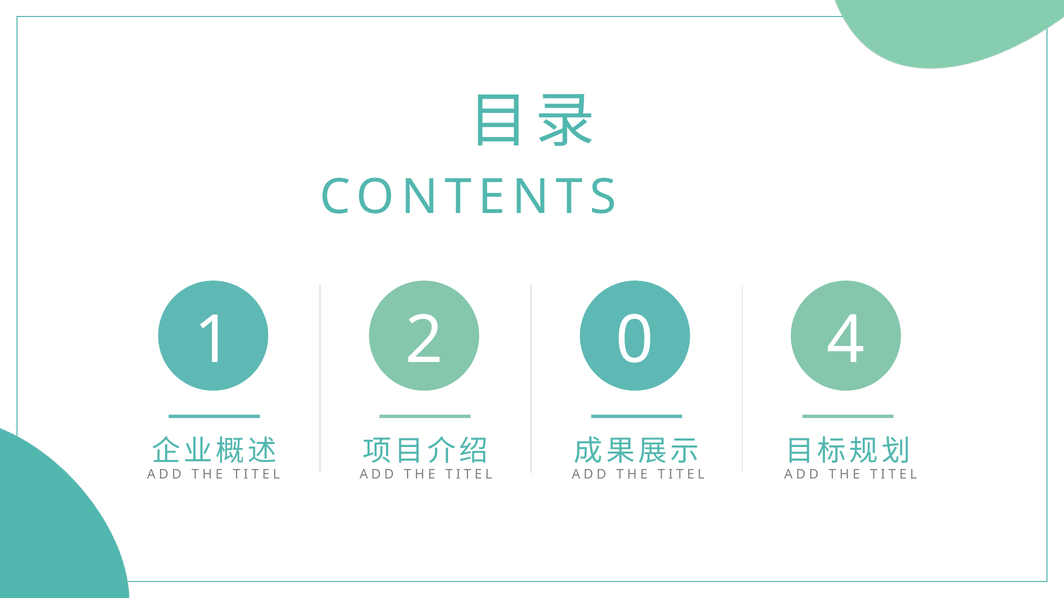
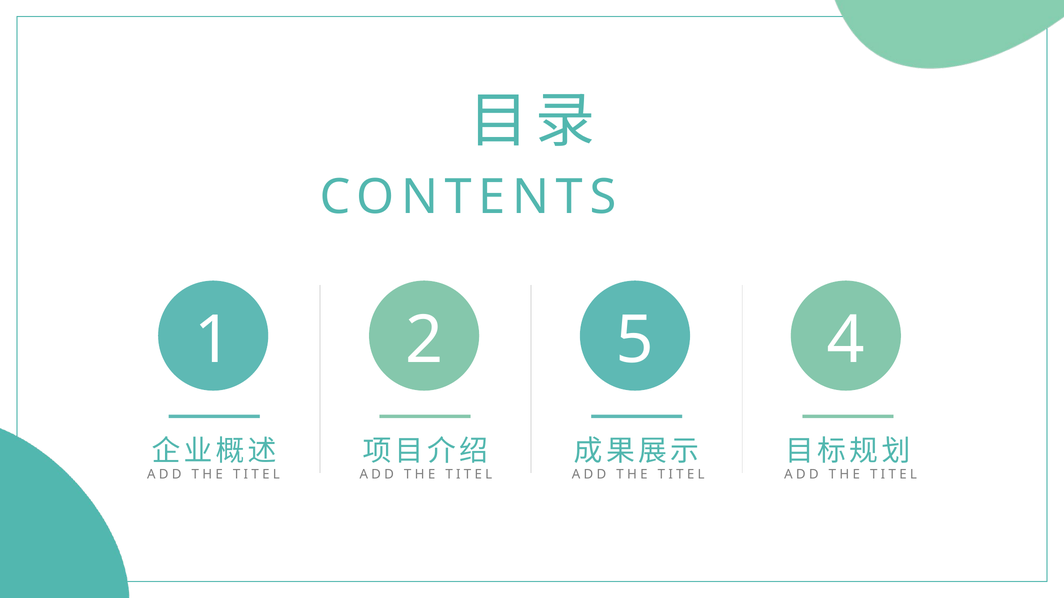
0: 0 -> 5 (635, 341)
